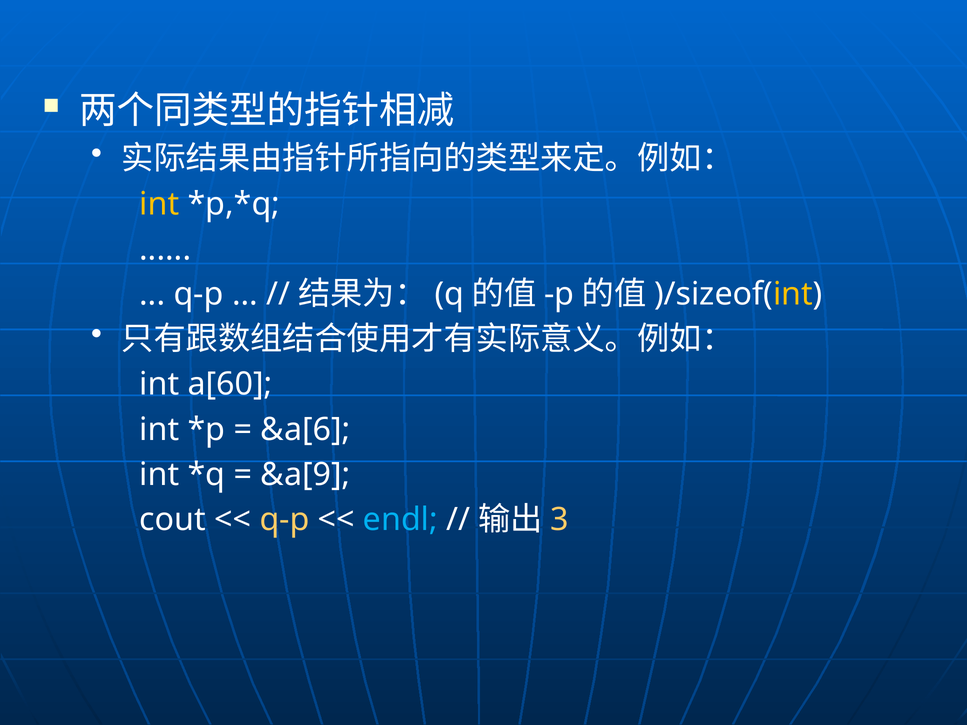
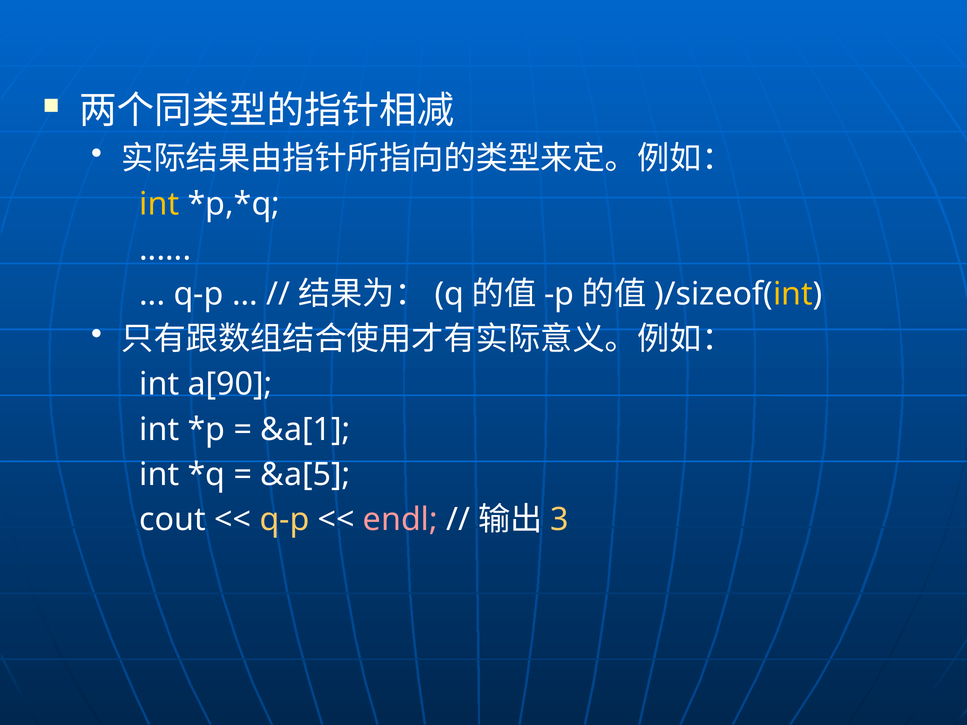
a[60: a[60 -> a[90 (230, 384)
&a[6: &a[6 -> &a[1 (305, 430)
&a[9: &a[9 -> &a[5 (305, 475)
endl colour: light blue -> pink (400, 520)
